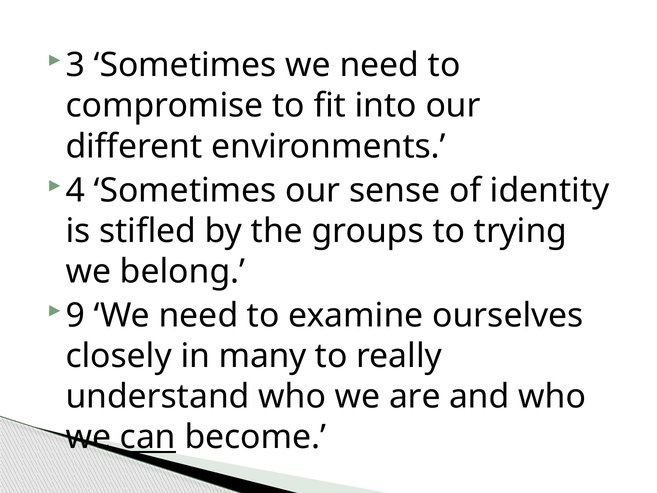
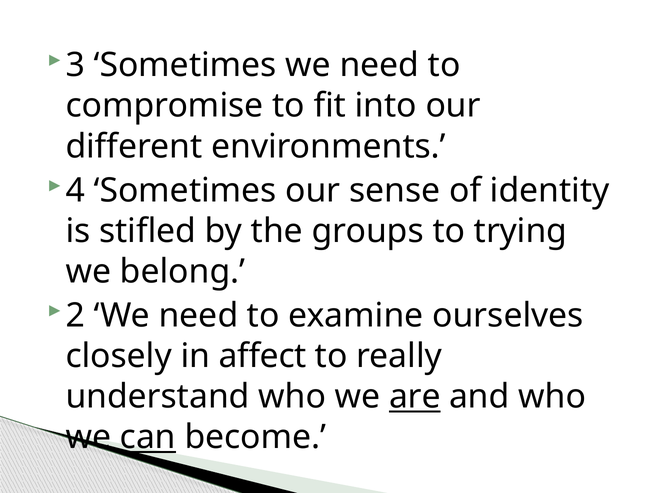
9: 9 -> 2 (75, 316)
many: many -> affect (263, 356)
are underline: none -> present (415, 397)
